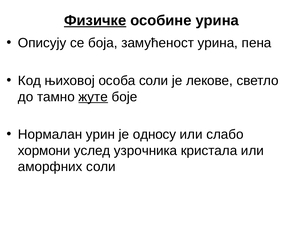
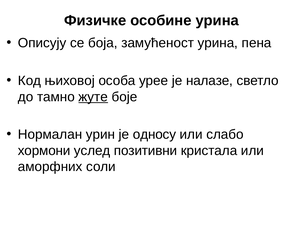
Физичке underline: present -> none (95, 20)
особа соли: соли -> урее (154, 81)
лекове: лекове -> налазе (209, 81)
узрочника: узрочника -> позитивни (146, 151)
